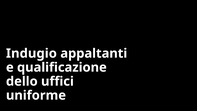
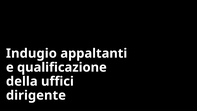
dello: dello -> della (22, 81)
uniforme: uniforme -> dirigente (36, 95)
